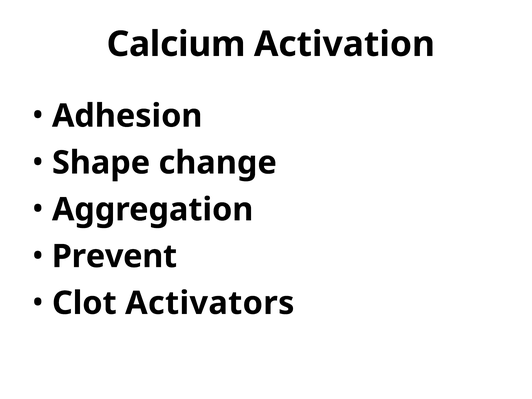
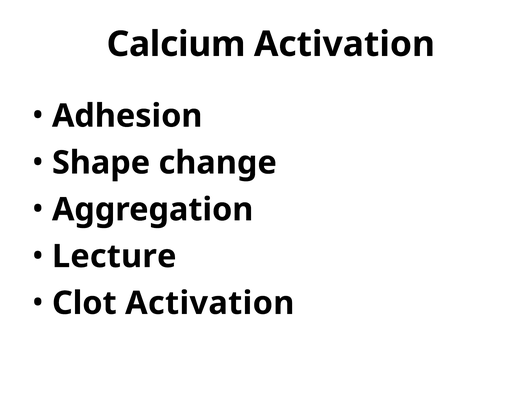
Prevent: Prevent -> Lecture (114, 256)
Clot Activators: Activators -> Activation (210, 303)
